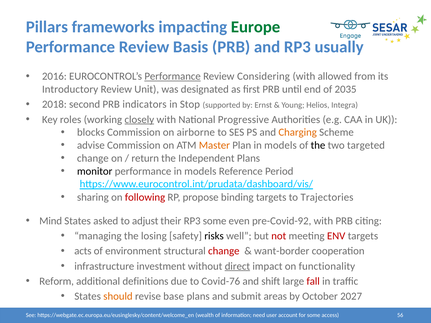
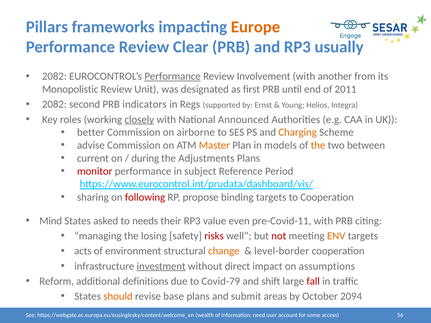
Europe colour: green -> orange (256, 27)
Basis: Basis -> Clear (191, 47)
2016: 2016 -> 2082 (54, 77)
Considering: Considering -> Involvement (264, 77)
allowed: allowed -> another (335, 77)
Introductory: Introductory -> Monopolistic (70, 89)
2035: 2035 -> 2011 (346, 89)
2018: 2018 -> 2082 (54, 105)
Stop: Stop -> Regs (190, 105)
Progressive: Progressive -> Announced (243, 120)
blocks: blocks -> better (91, 133)
the colour: black -> orange (318, 145)
targeted: targeted -> between (366, 145)
change: change -> current (93, 158)
return: return -> during (145, 158)
Independent: Independent -> Adjustments (206, 158)
monitor colour: black -> red (95, 171)
performance in models: models -> subject (200, 171)
to Trajectories: Trajectories -> Cooperation (327, 197)
adjust: adjust -> needs (145, 221)
RP3 some: some -> value (215, 221)
pre-Covid-92: pre-Covid-92 -> pre-Covid-11 (282, 221)
risks colour: black -> red (214, 236)
ENV colour: red -> orange (336, 236)
change colour: red -> orange (224, 251)
want-border: want-border -> level-border (282, 251)
investment underline: none -> present (161, 266)
direct underline: present -> none (237, 266)
functionality: functionality -> assumptions (327, 266)
Covid-76: Covid-76 -> Covid-79 (221, 281)
2027: 2027 -> 2094 (351, 297)
